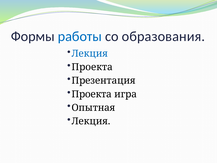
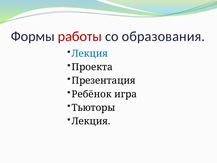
работы colour: blue -> red (80, 36)
Проекта: Проекта -> Ребёнок (92, 94)
Опытная: Опытная -> Тьюторы (93, 108)
